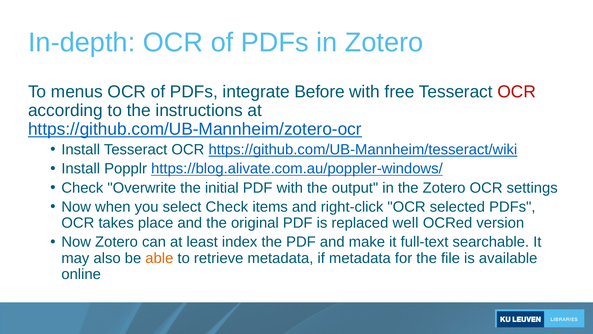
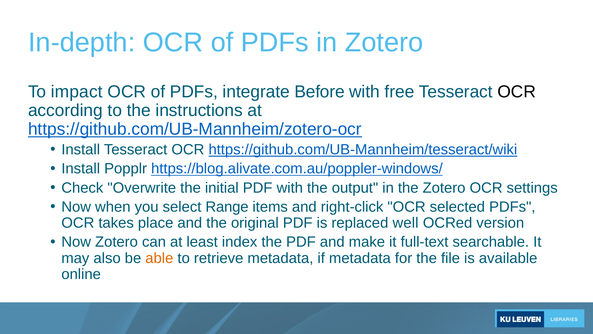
menus: menus -> impact (77, 92)
OCR colour: red -> black (517, 92)
select Check: Check -> Range (227, 207)
